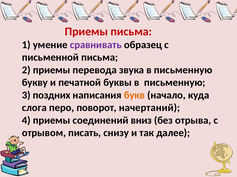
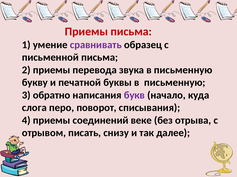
поздних: поздних -> обратно (52, 95)
букв colour: orange -> purple (134, 95)
начертаний: начертаний -> списывания (149, 108)
вниз: вниз -> веке (141, 121)
